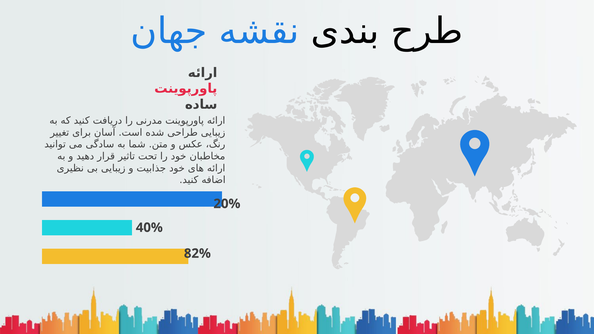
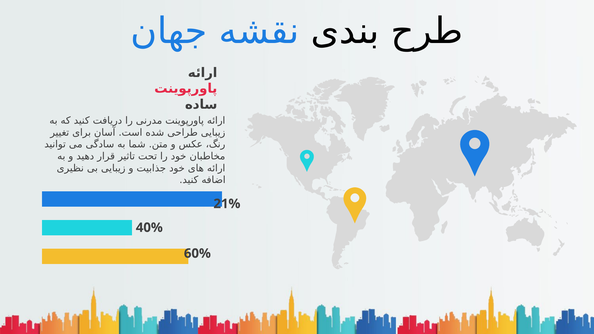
20%: 20% -> 21% (227, 204)
82%: 82% -> 60% (197, 254)
